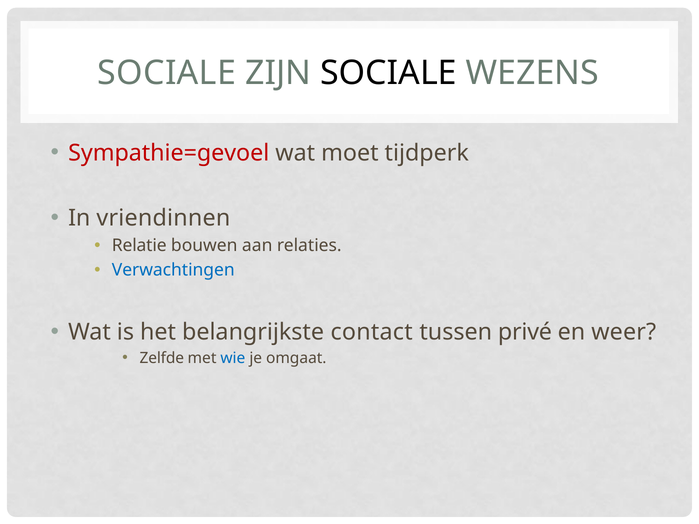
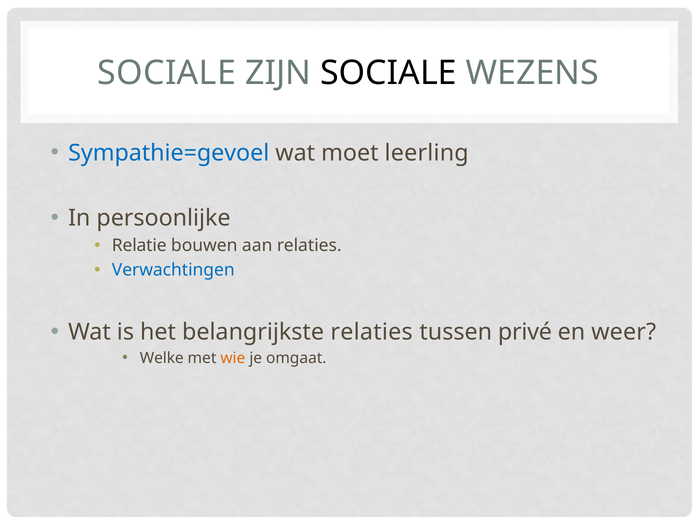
Sympathie=gevoel colour: red -> blue (169, 153)
tijdperk: tijdperk -> leerling (427, 153)
vriendinnen: vriendinnen -> persoonlijke (164, 218)
belangrijkste contact: contact -> relaties (372, 332)
Zelfde: Zelfde -> Welke (162, 358)
wie colour: blue -> orange (233, 358)
